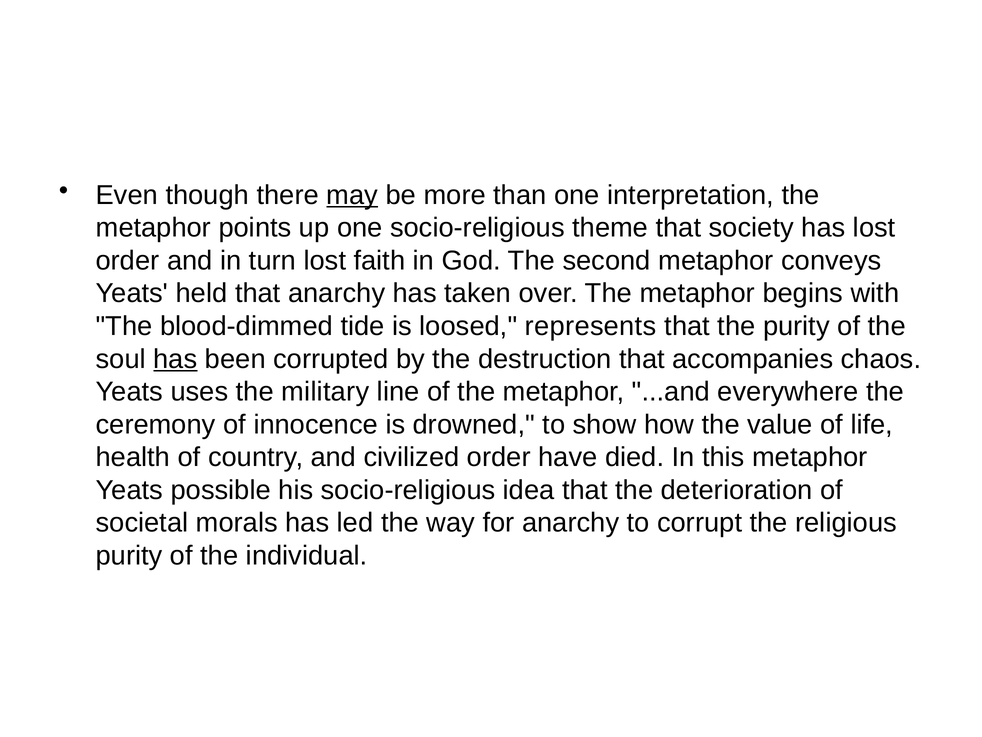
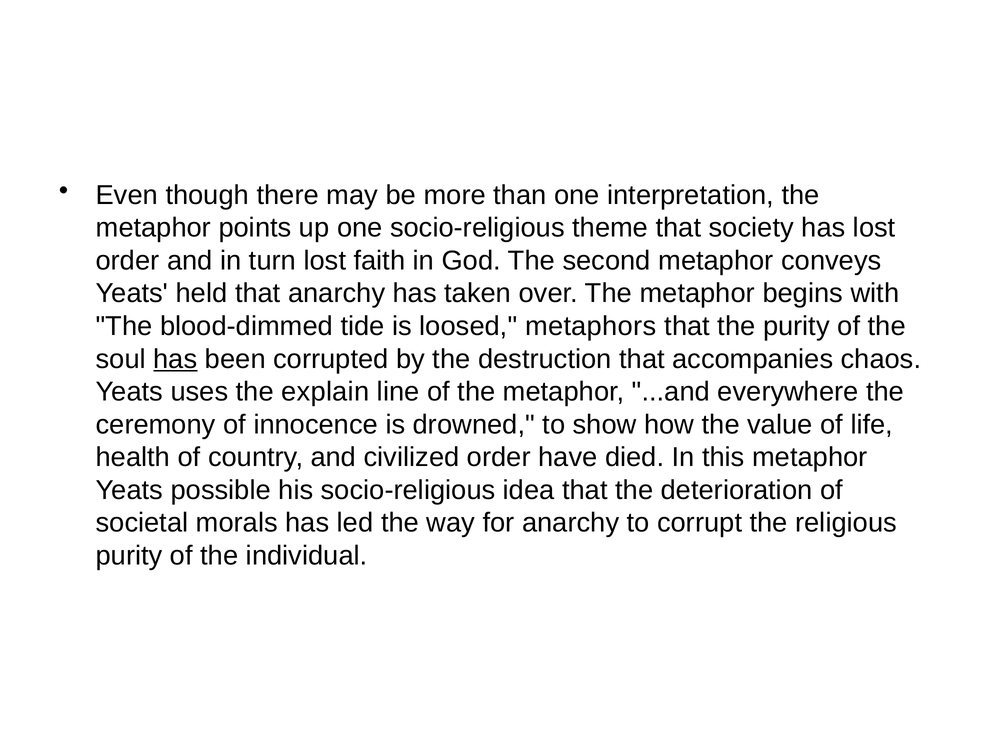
may underline: present -> none (352, 195)
represents: represents -> metaphors (591, 326)
military: military -> explain (325, 392)
